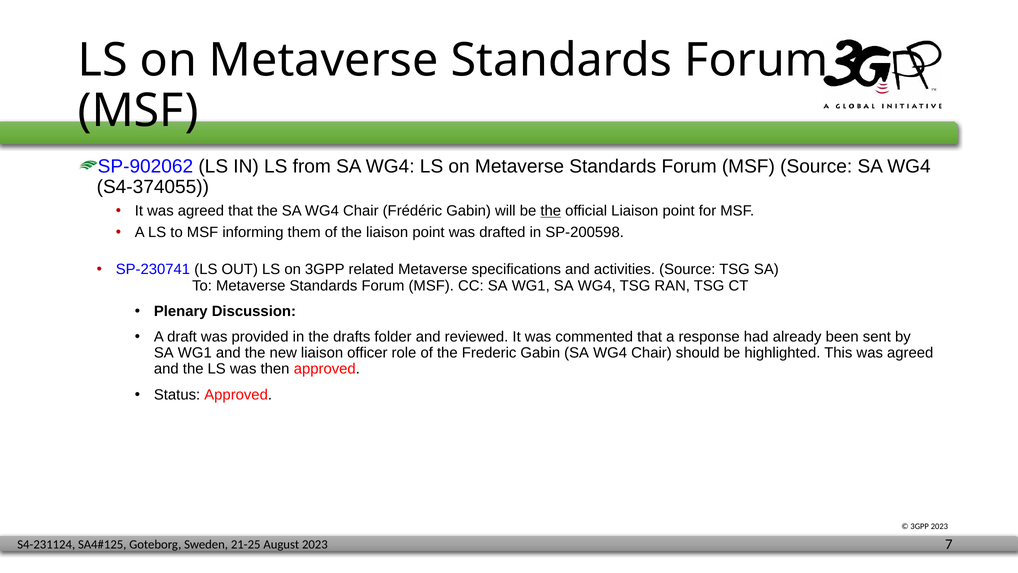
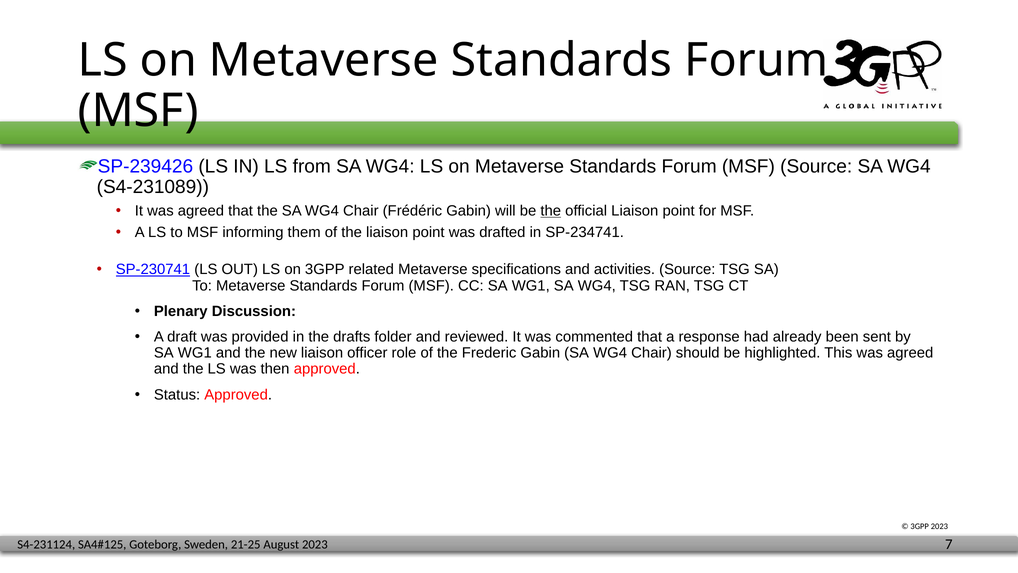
SP-902062: SP-902062 -> SP-239426 (145, 166)
S4-374055: S4-374055 -> S4-231089 (153, 187)
SP-200598: SP-200598 -> SP-234741 (585, 232)
SP-230741 underline: none -> present (153, 269)
